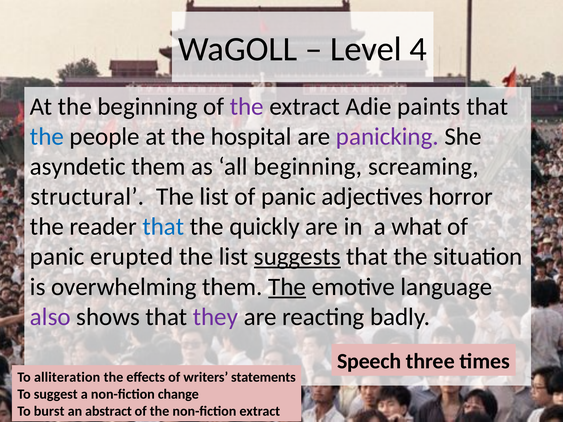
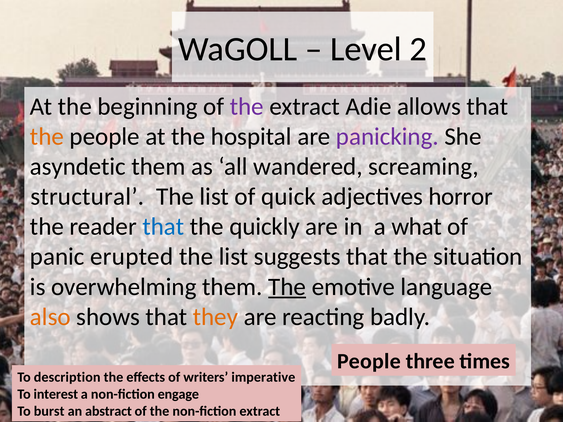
4: 4 -> 2 (418, 49)
paints: paints -> allows (429, 107)
the colour: blue -> orange (47, 137)
all beginning: beginning -> wandered (308, 167)
list of panic: panic -> quick (288, 197)
suggests underline: present -> none (297, 257)
also colour: purple -> orange (50, 317)
they colour: purple -> orange (215, 317)
Speech: Speech -> People (369, 362)
alliteration: alliteration -> description (67, 378)
statements: statements -> imperative (263, 378)
suggest: suggest -> interest (56, 394)
change: change -> engage (178, 394)
